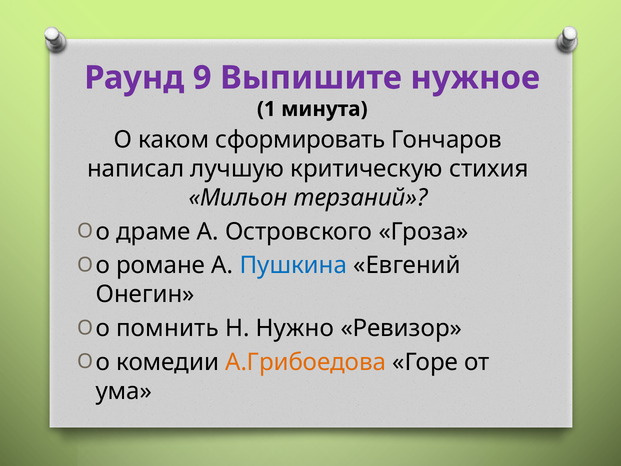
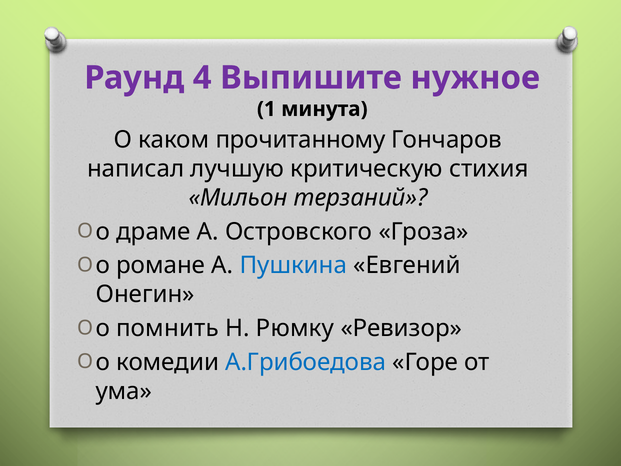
9: 9 -> 4 (202, 78)
сформировать: сформировать -> прочитанному (301, 140)
Нужно: Нужно -> Рюмку (295, 328)
А.Грибоедова colour: orange -> blue (306, 362)
